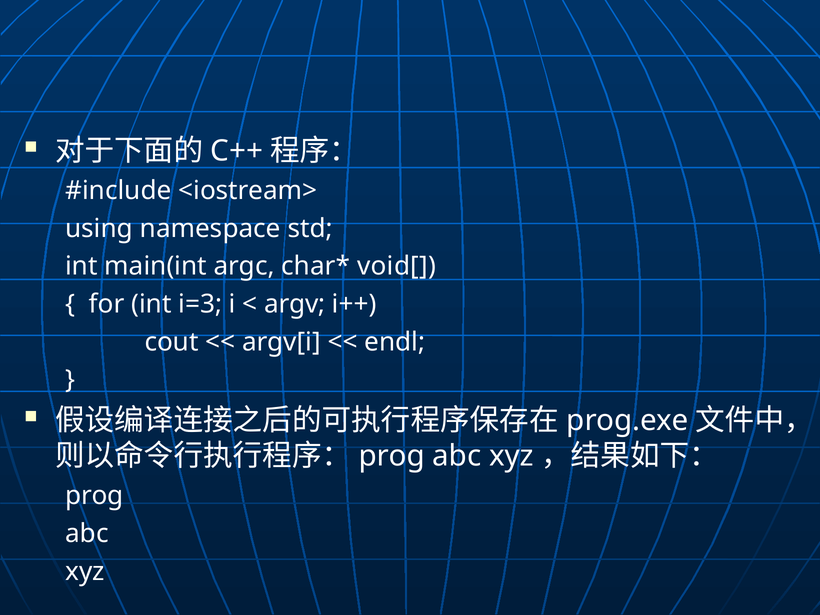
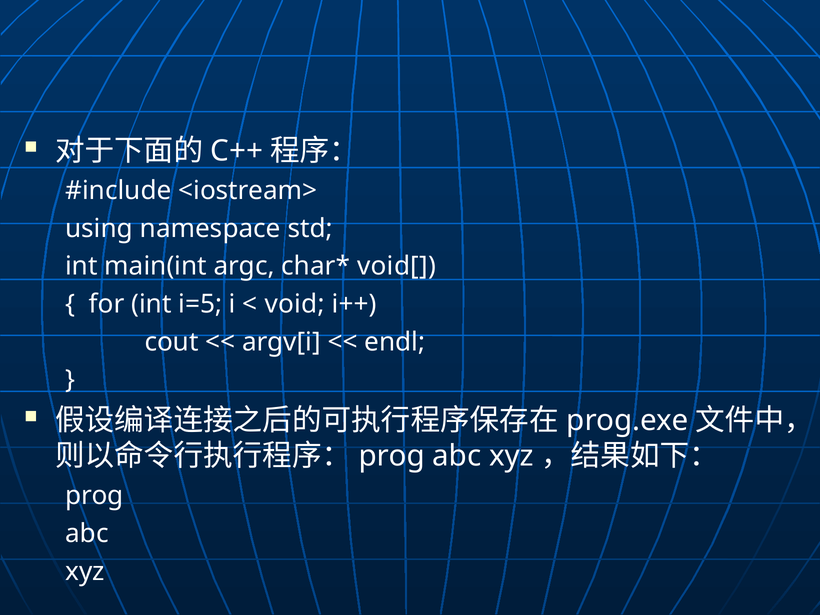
i=3: i=3 -> i=5 (200, 304)
argv: argv -> void (295, 304)
